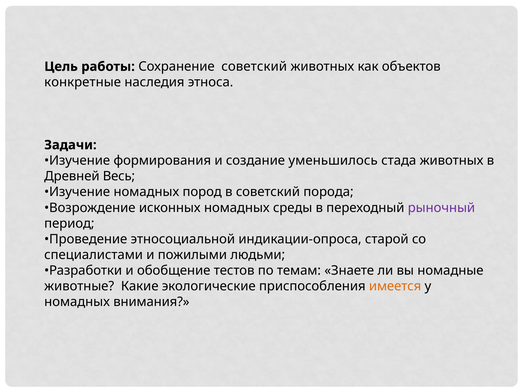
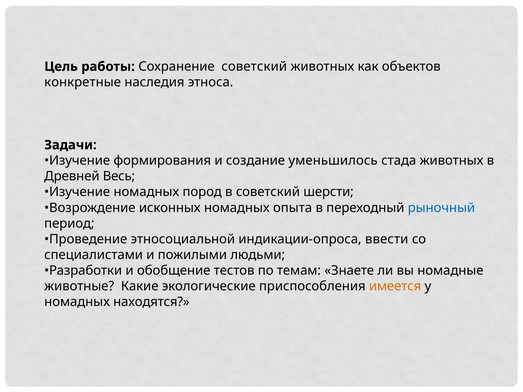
порода: порода -> шерсти (329, 192)
среды: среды -> опыта (293, 208)
рыночный colour: purple -> blue (441, 208)
старой: старой -> ввести (387, 239)
внимания: внимания -> находятся (151, 302)
